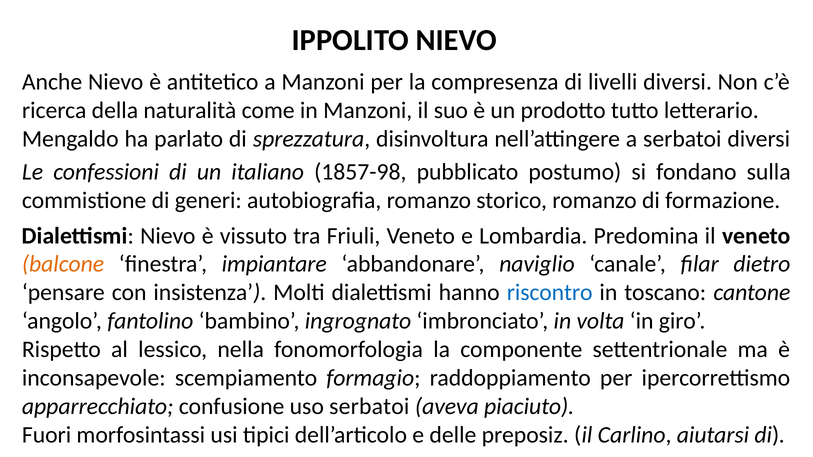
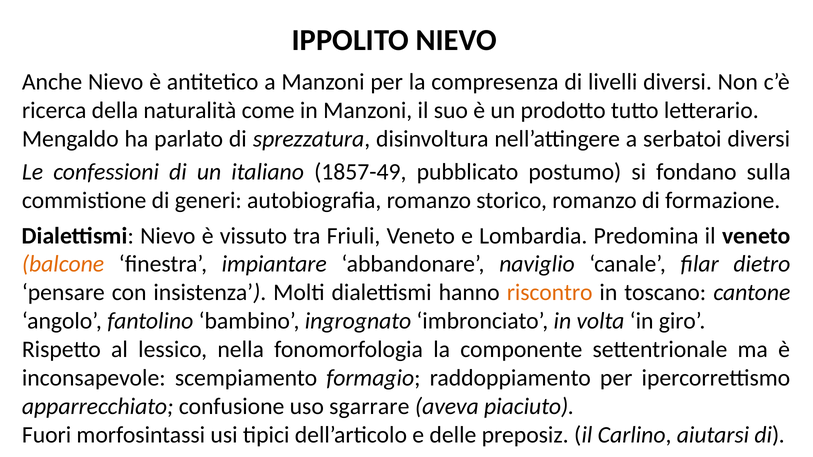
1857-98: 1857-98 -> 1857-49 (360, 172)
riscontro colour: blue -> orange (550, 293)
uso serbatoi: serbatoi -> sgarrare (369, 407)
